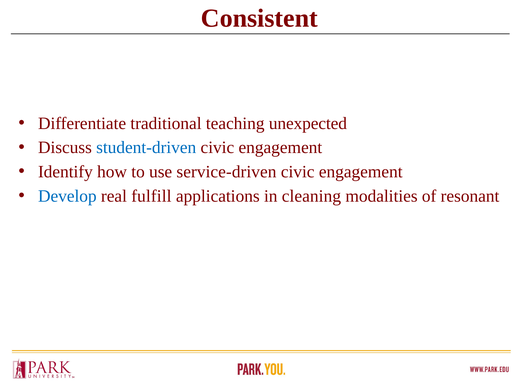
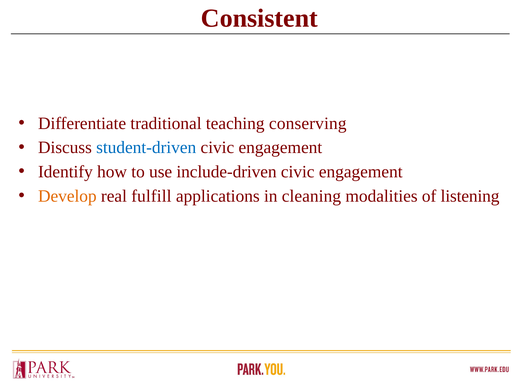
unexpected: unexpected -> conserving (308, 123)
service-driven: service-driven -> include-driven (227, 172)
Develop colour: blue -> orange (67, 196)
resonant: resonant -> listening (470, 196)
